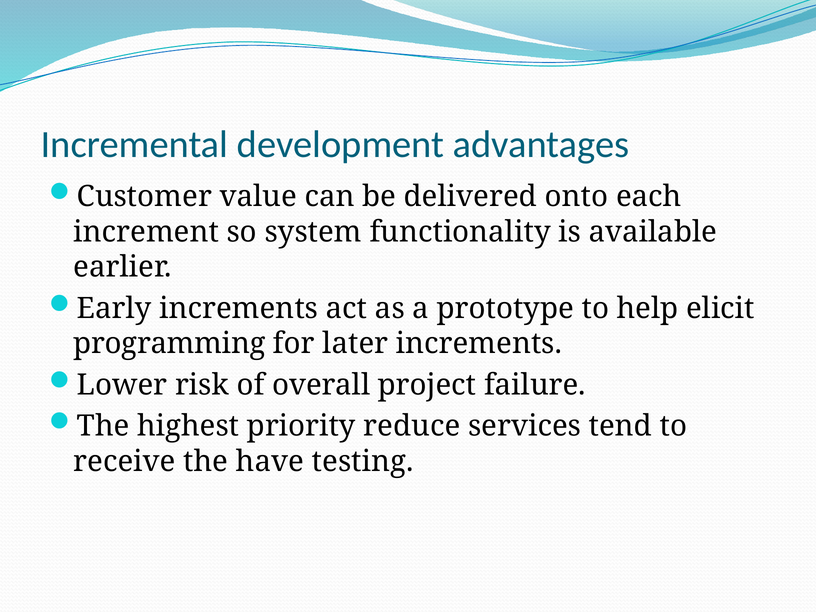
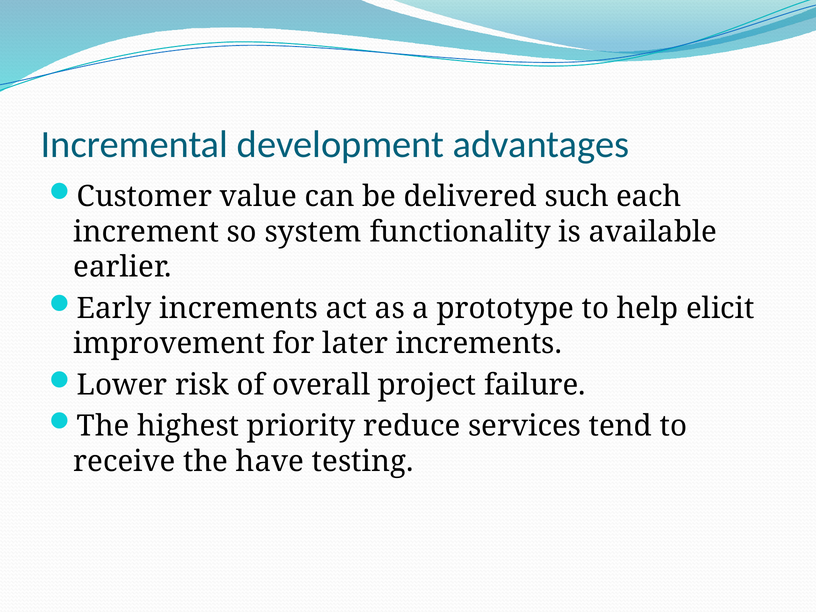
onto: onto -> such (577, 197)
programming: programming -> improvement (169, 344)
